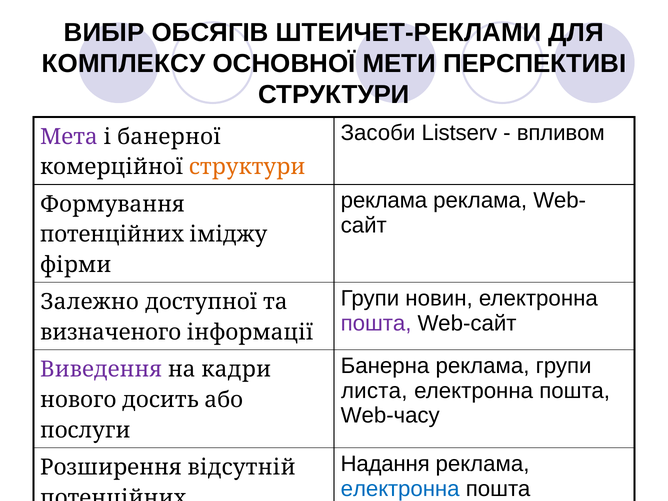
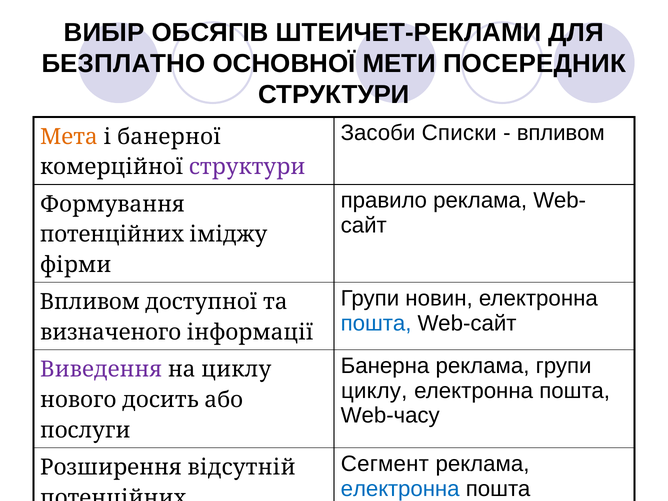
КОМПЛЕКСУ: КОМПЛЕКСУ -> БЕЗПЛАТНО (124, 64)
ПЕРСПЕКТИВІ: ПЕРСПЕКТИВІ -> ПОСЕРЕДНИК (535, 64)
Listserv: Listserv -> Списки (459, 133)
Мета colour: purple -> orange (69, 137)
структури colour: orange -> purple (247, 167)
реклама: реклама -> правило (384, 201)
Залежно: Залежно -> Впливом (90, 302)
пошта colour: purple -> blue (376, 323)
на кадри: кадри -> циклу (236, 370)
листа: листа -> циклу (374, 391)
Надання: Надання -> Сегмент (385, 464)
